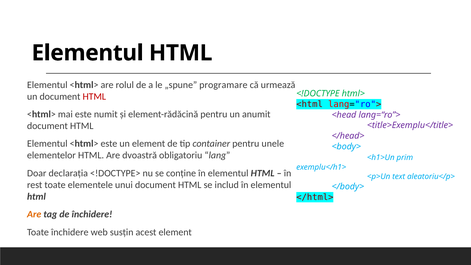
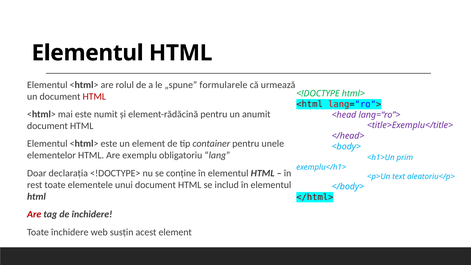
programare: programare -> formularele (223, 85)
dvoastră: dvoastră -> exemplu (140, 155)
Are colour: orange -> red (34, 214)
